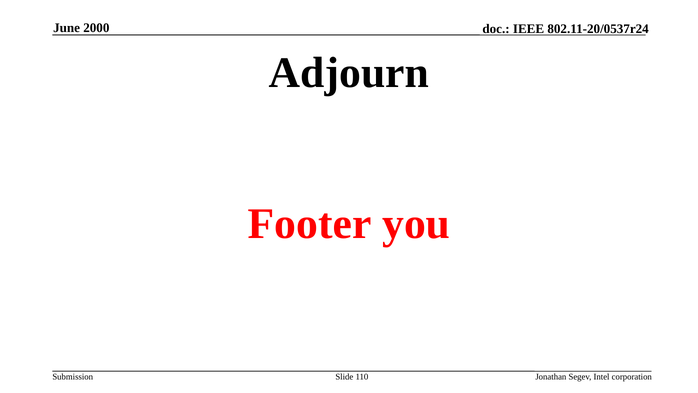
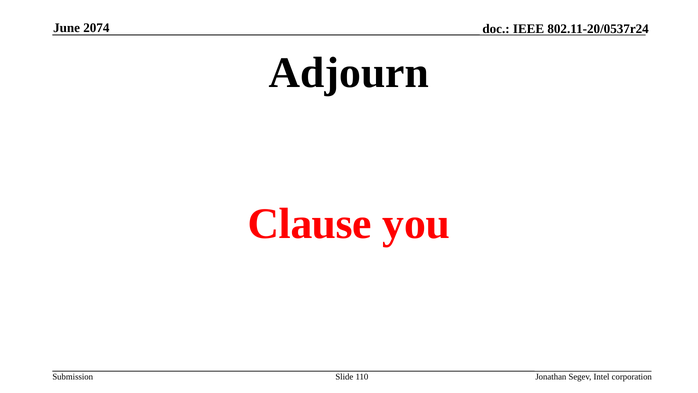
2000: 2000 -> 2074 (96, 28)
Footer: Footer -> Clause (310, 224)
